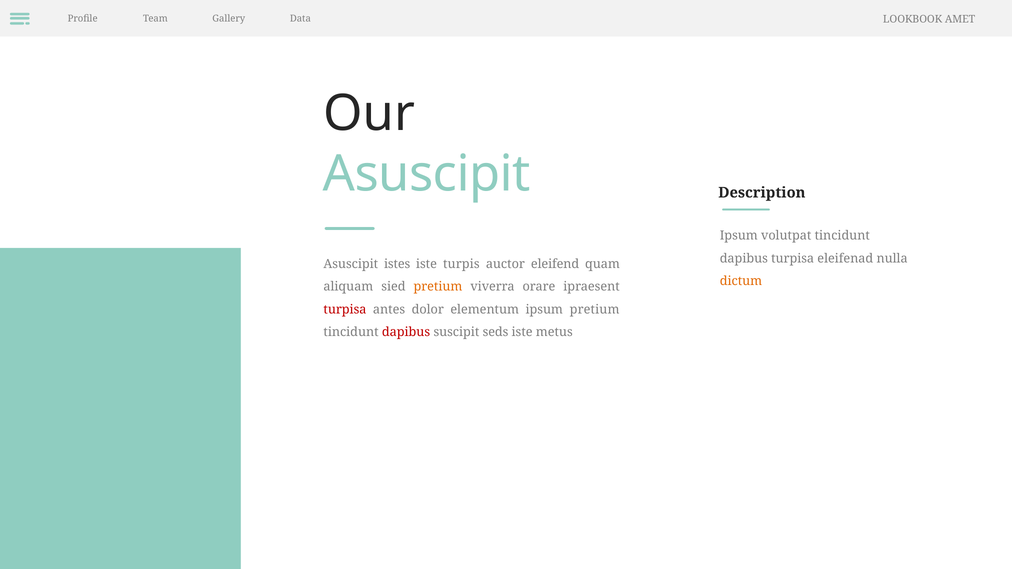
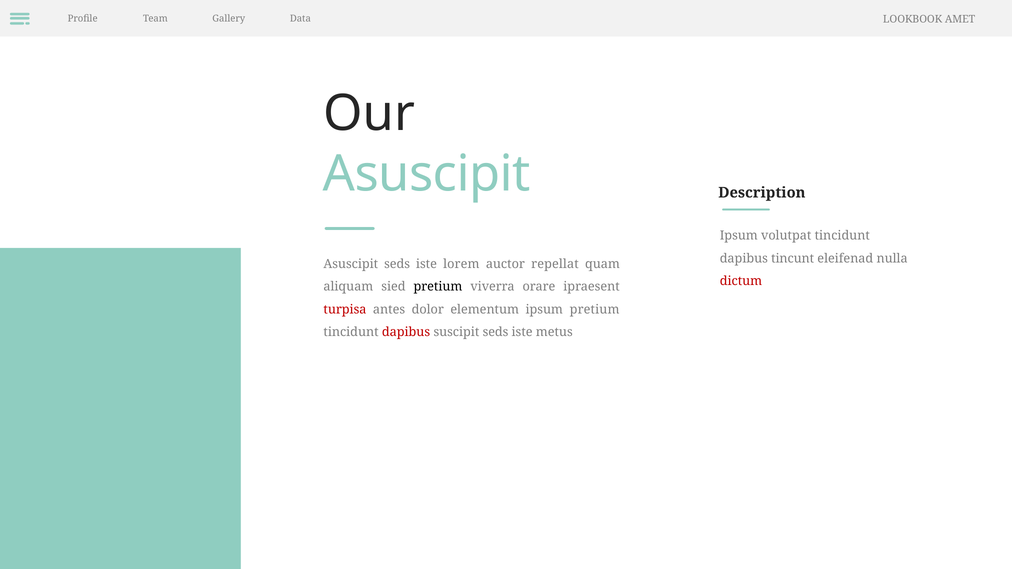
dapibus turpisa: turpisa -> tincunt (793, 258)
Asuscipit istes: istes -> seds (397, 264)
turpis: turpis -> lorem (461, 264)
eleifend: eleifend -> repellat (555, 264)
dictum colour: orange -> red (741, 281)
pretium colour: orange -> black (438, 287)
